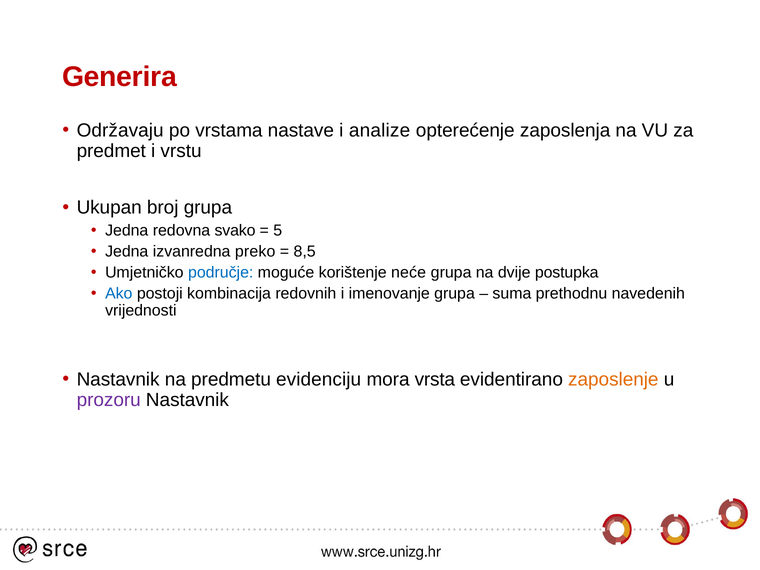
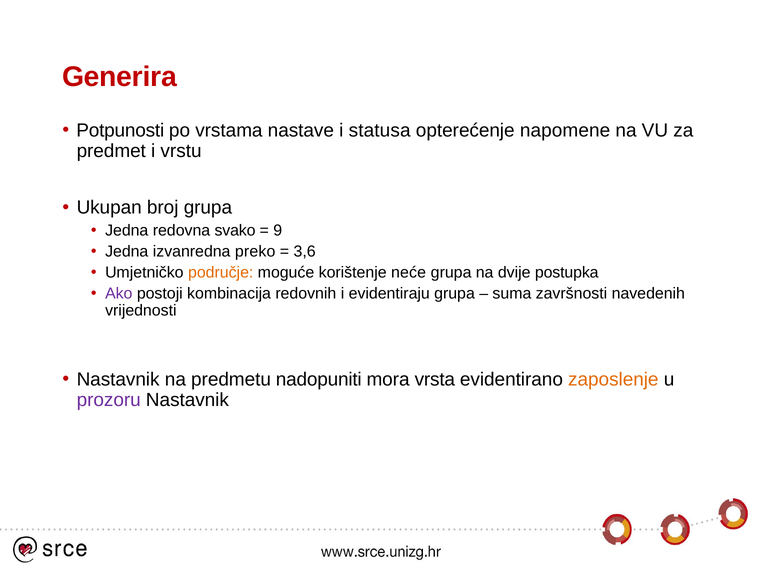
Održavaju: Održavaju -> Potpunosti (120, 130)
analize: analize -> statusa (380, 130)
zaposlenja: zaposlenja -> napomene (565, 130)
5: 5 -> 9 (278, 230)
8,5: 8,5 -> 3,6 (305, 251)
područje colour: blue -> orange (221, 272)
Ako colour: blue -> purple (119, 294)
imenovanje: imenovanje -> evidentiraju (389, 294)
prethodnu: prethodnu -> završnosti (571, 294)
evidenciju: evidenciju -> nadopuniti (319, 379)
